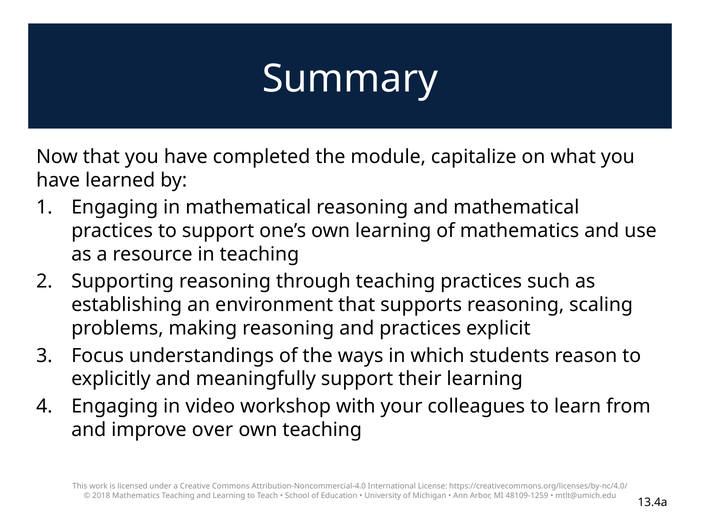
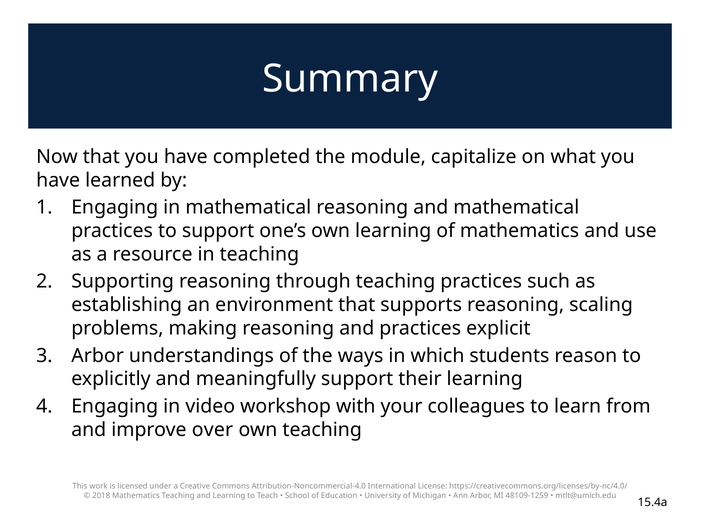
Focus: Focus -> Arbor (98, 355)
13.4a: 13.4a -> 15.4a (653, 502)
